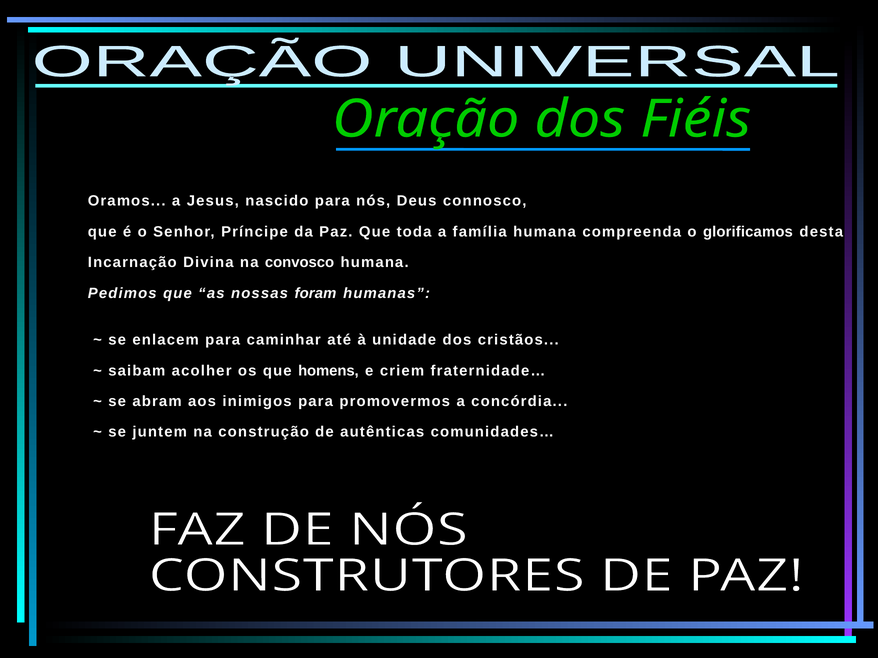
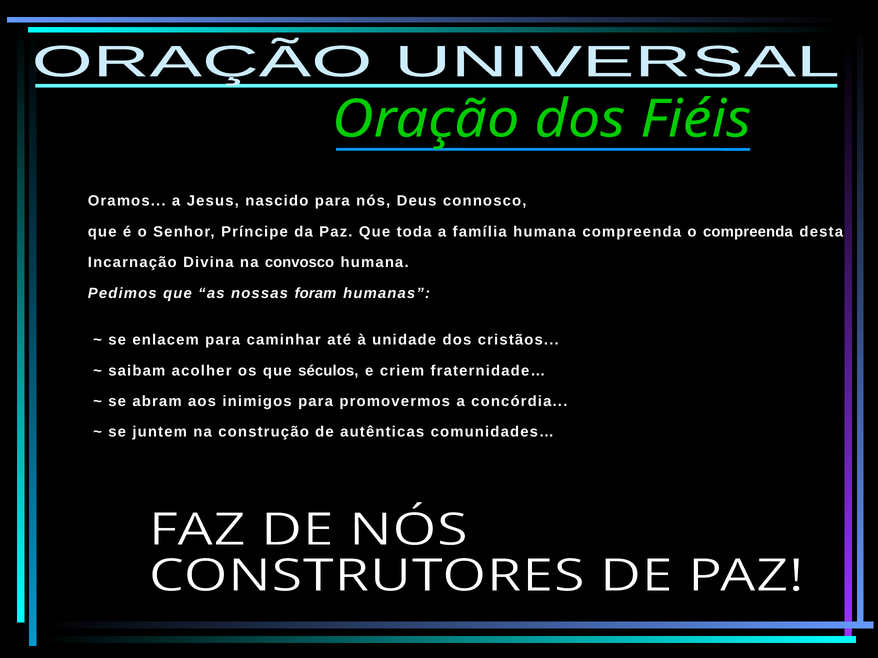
o glorificamos: glorificamos -> compreenda (748, 232)
homens: homens -> séculos (328, 371)
